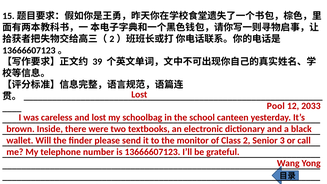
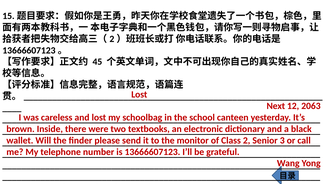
39: 39 -> 45 (97, 62)
Pool: Pool -> Next (276, 106)
2033: 2033 -> 2063 (311, 106)
